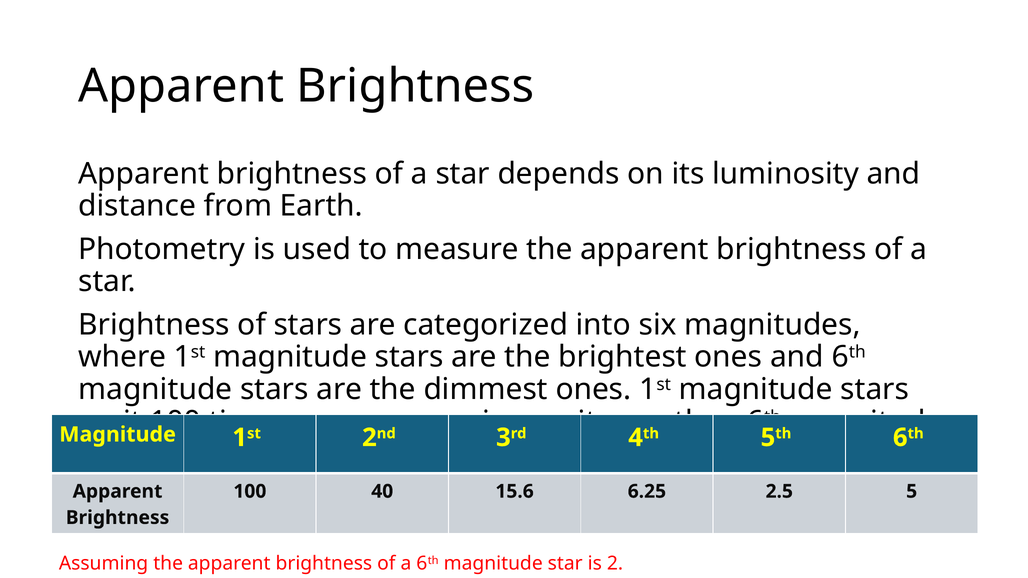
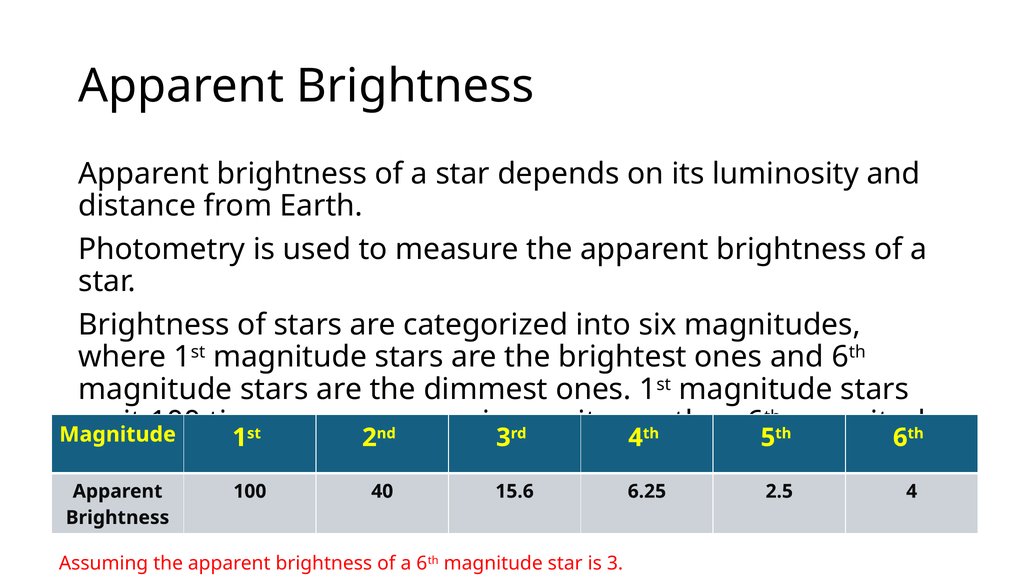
2.5 5: 5 -> 4 (912, 492)
is 2: 2 -> 3 (615, 564)
